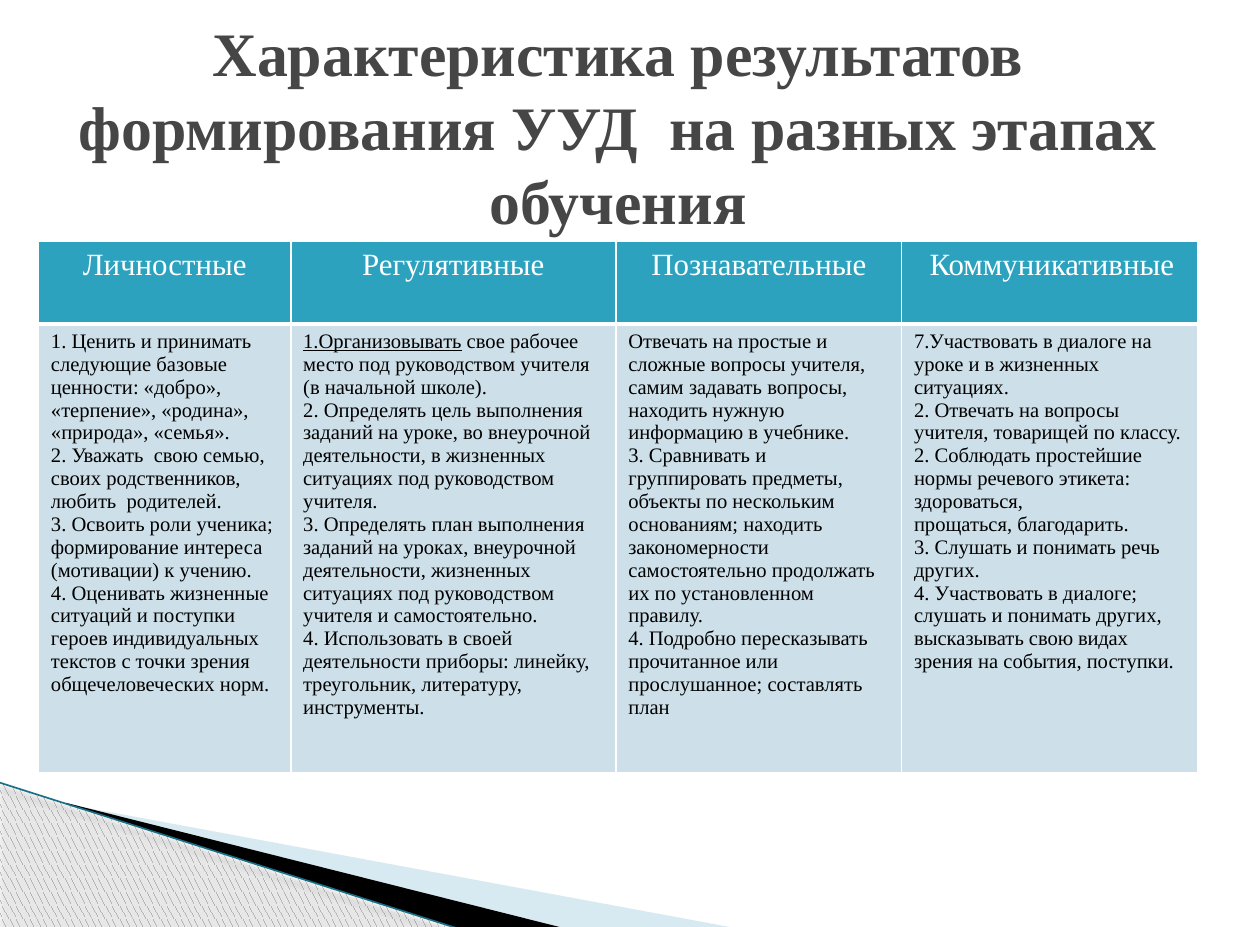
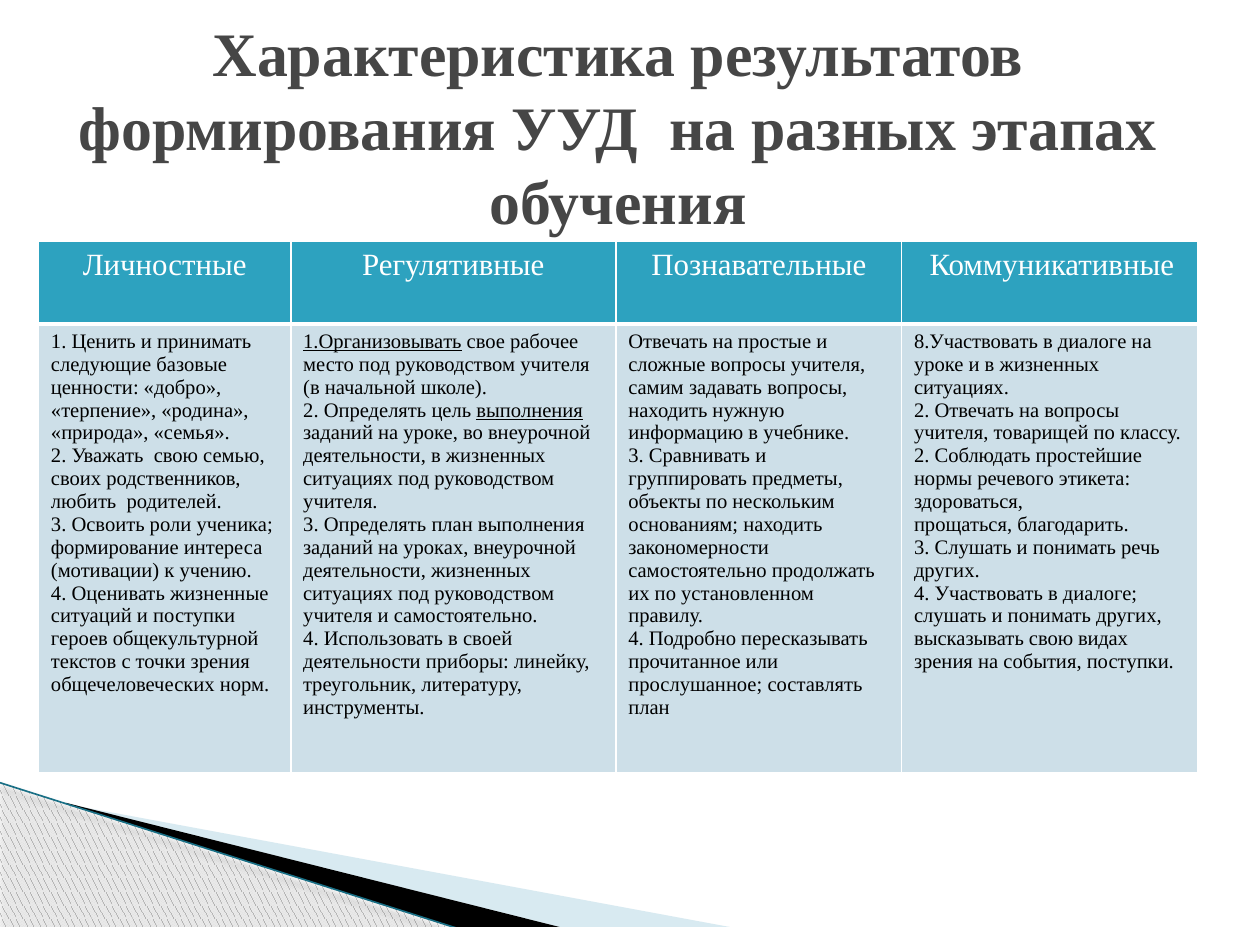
7.Участвовать: 7.Участвовать -> 8.Участвовать (976, 342)
выполнения underline: none -> present (530, 410)
индивидуальных: индивидуальных -> общекультурной (186, 639)
